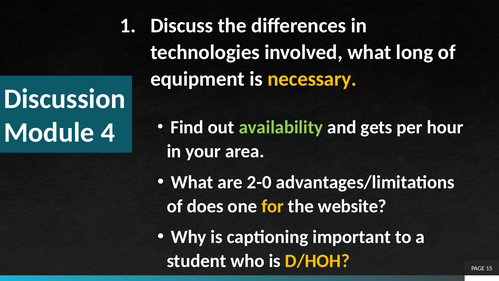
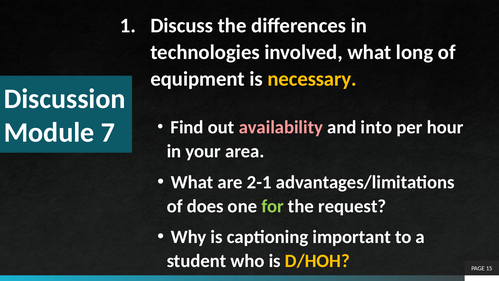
availability colour: light green -> pink (281, 127)
gets: gets -> into (376, 127)
4: 4 -> 7 (108, 133)
2-0: 2-0 -> 2-1 (259, 182)
for colour: yellow -> light green (273, 206)
website: website -> request (352, 206)
